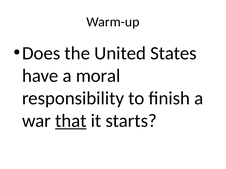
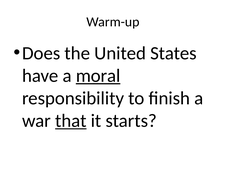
moral underline: none -> present (98, 76)
